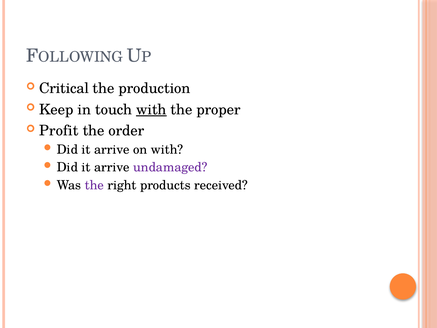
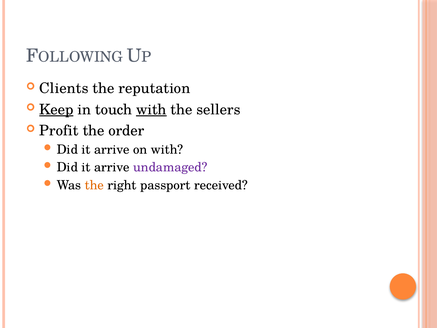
Critical: Critical -> Clients (64, 88)
production: production -> reputation (154, 88)
Keep underline: none -> present (56, 110)
proper: proper -> sellers (219, 110)
the colour: purple -> orange (94, 185)
products: products -> passport (165, 185)
